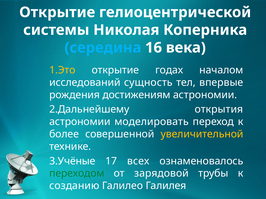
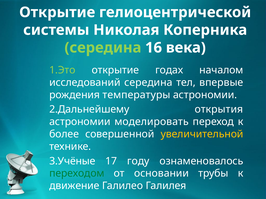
середина colour: light blue -> light green (103, 48)
1.Это colour: yellow -> light green (62, 70)
исследований сущность: сущность -> середина (148, 83)
достижениям: достижениям -> температуры (136, 95)
всех: всех -> году (138, 161)
зарядовой: зарядовой -> основании (161, 174)
созданию: созданию -> движение (74, 186)
